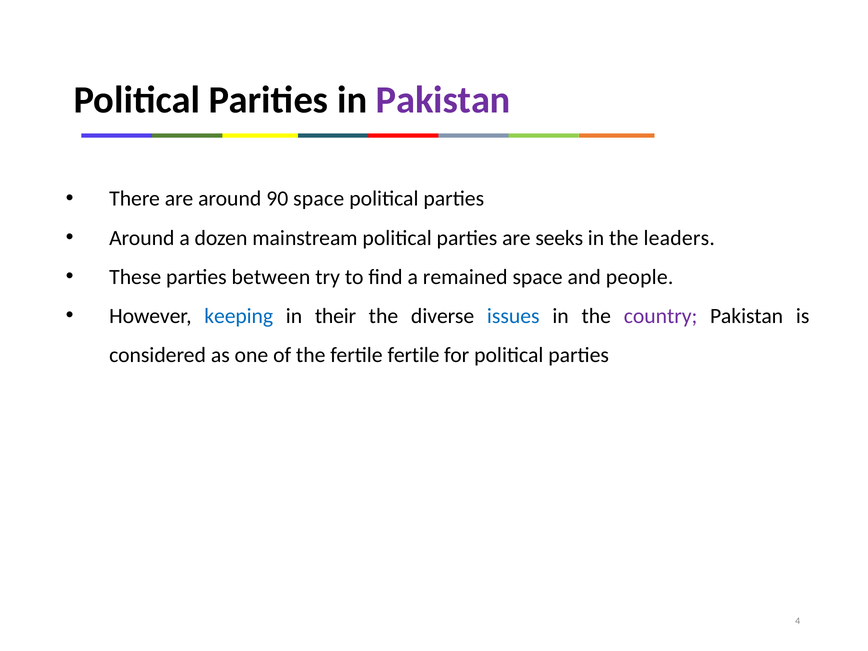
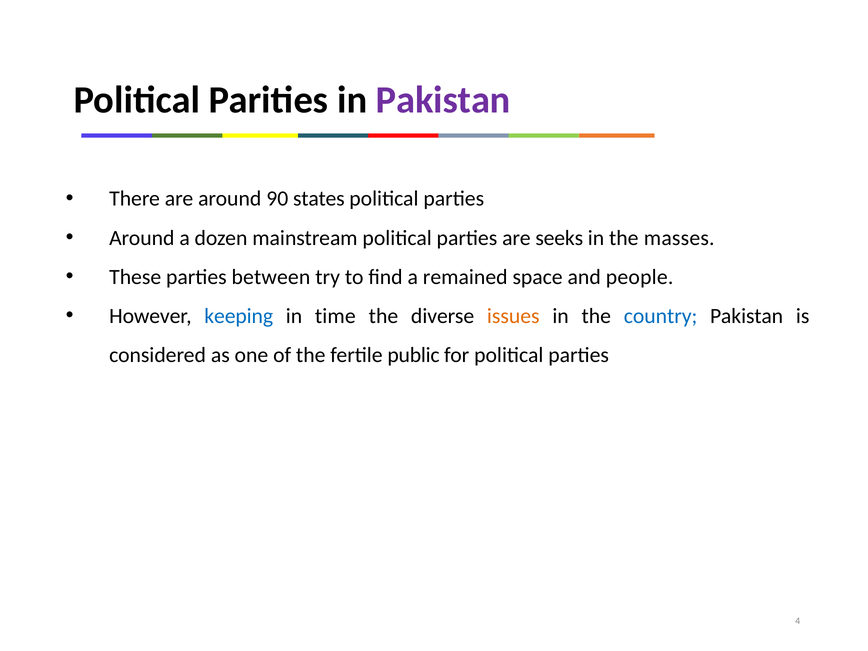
90 space: space -> states (319, 199)
leaders: leaders -> masses (679, 238)
their: their -> time (335, 316)
issues colour: blue -> orange (513, 316)
country colour: purple -> blue (661, 316)
fertile fertile: fertile -> public (414, 355)
